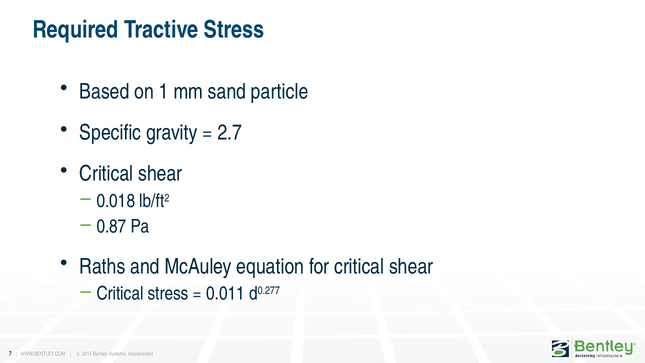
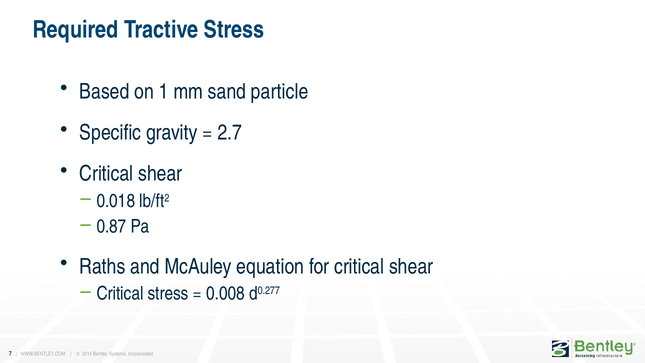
0.011: 0.011 -> 0.008 (225, 294)
